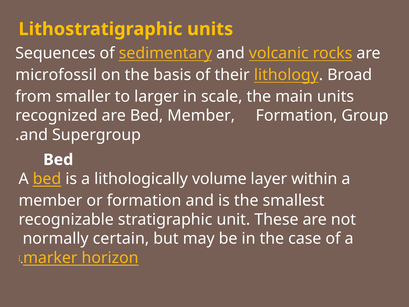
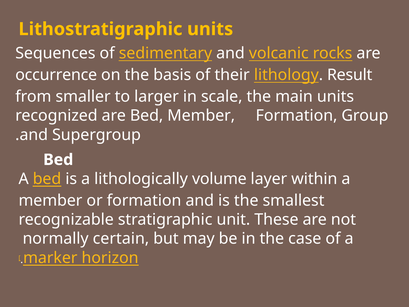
microfossil: microfossil -> occurrence (56, 75)
Broad: Broad -> Result (350, 75)
